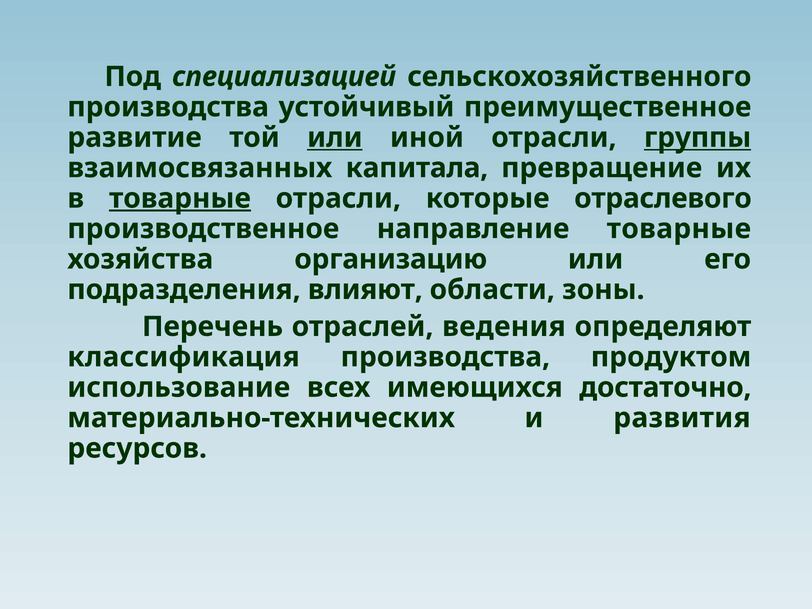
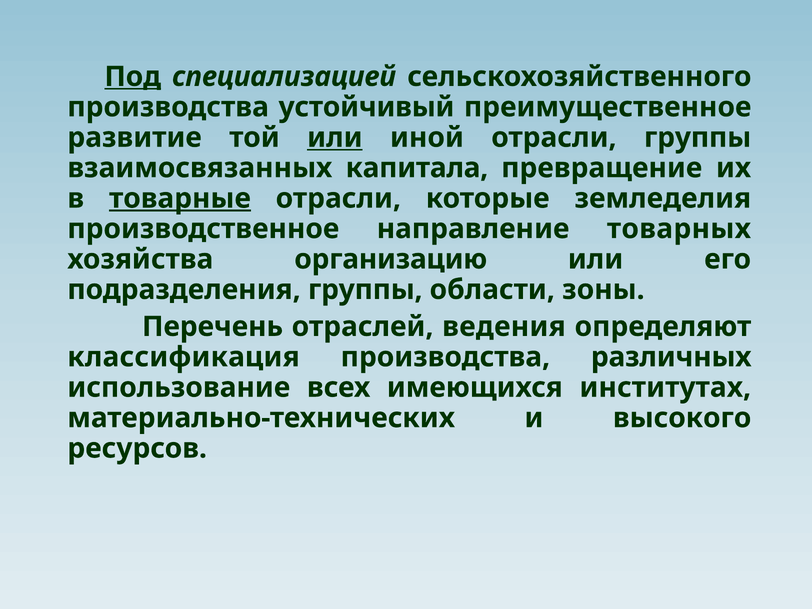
Под underline: none -> present (133, 77)
группы underline: present -> none (698, 137)
отраслевого: отраслевого -> земледелия (663, 198)
направление товарные: товарные -> товарных (679, 229)
подразделения влияют: влияют -> группы (365, 290)
продуктом: продуктом -> различных (671, 357)
достаточно: достаточно -> институтах (665, 387)
развития: развития -> высокого (682, 418)
